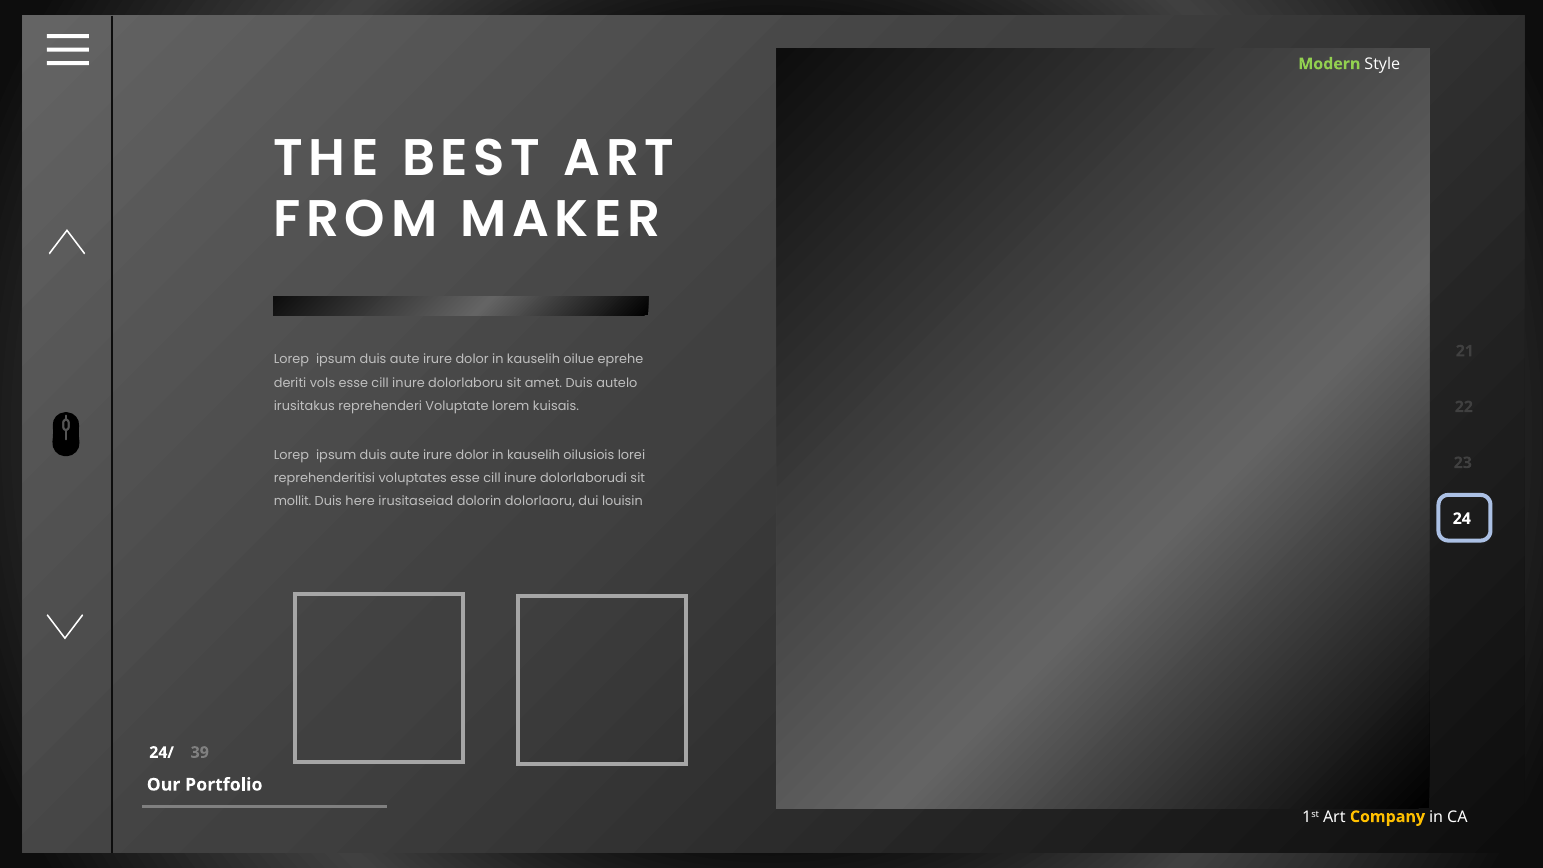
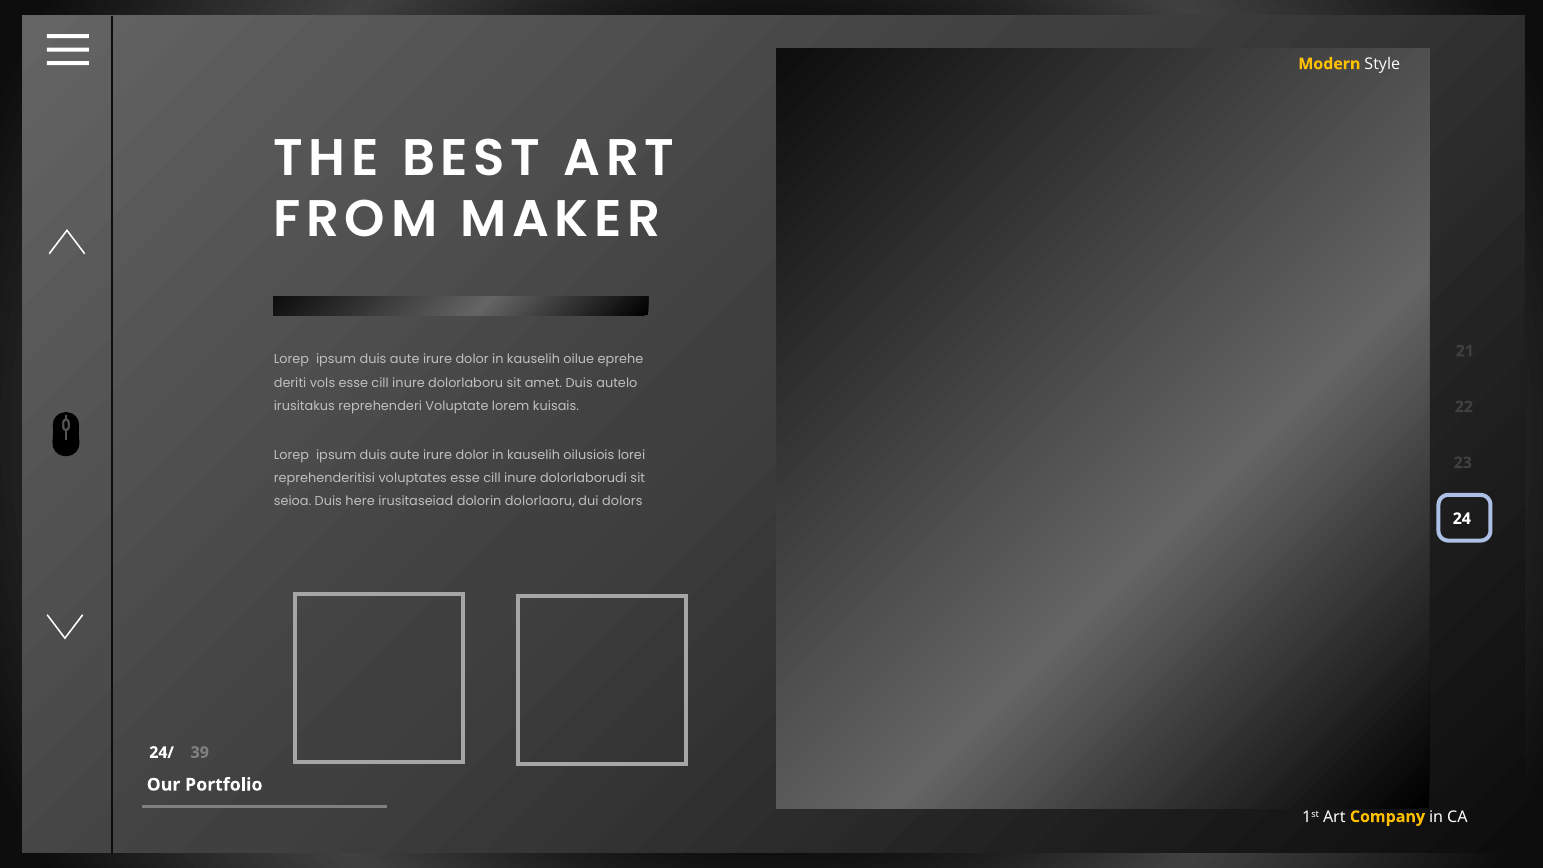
Modern colour: light green -> yellow (1329, 64)
mollit: mollit -> seioa (293, 501)
louisin: louisin -> dolors (622, 501)
